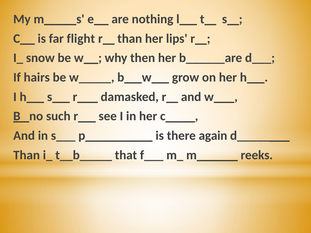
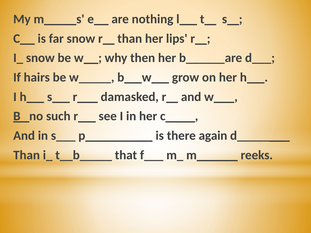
far flight: flight -> snow (81, 39)
